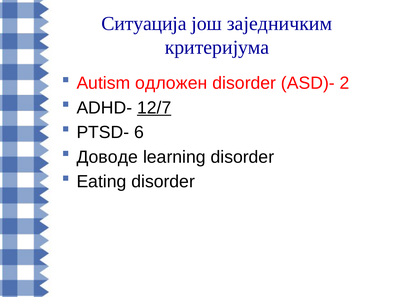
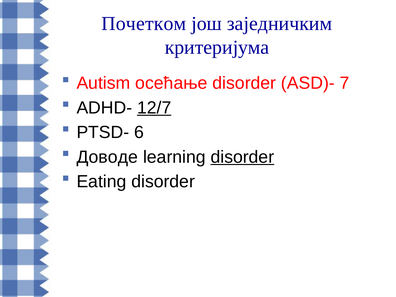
Ситуација: Ситуација -> Почетком (144, 24)
одложен: одложен -> осећање (171, 83)
2: 2 -> 7 (345, 83)
disorder underline: none -> present (242, 157)
